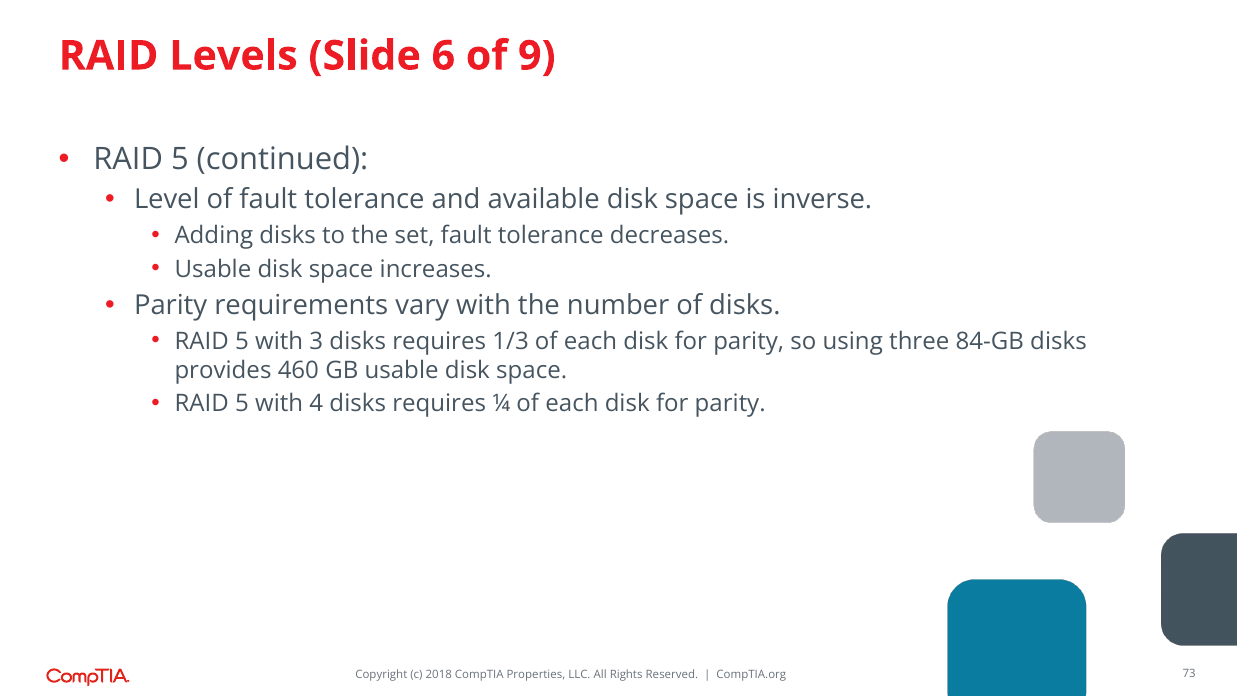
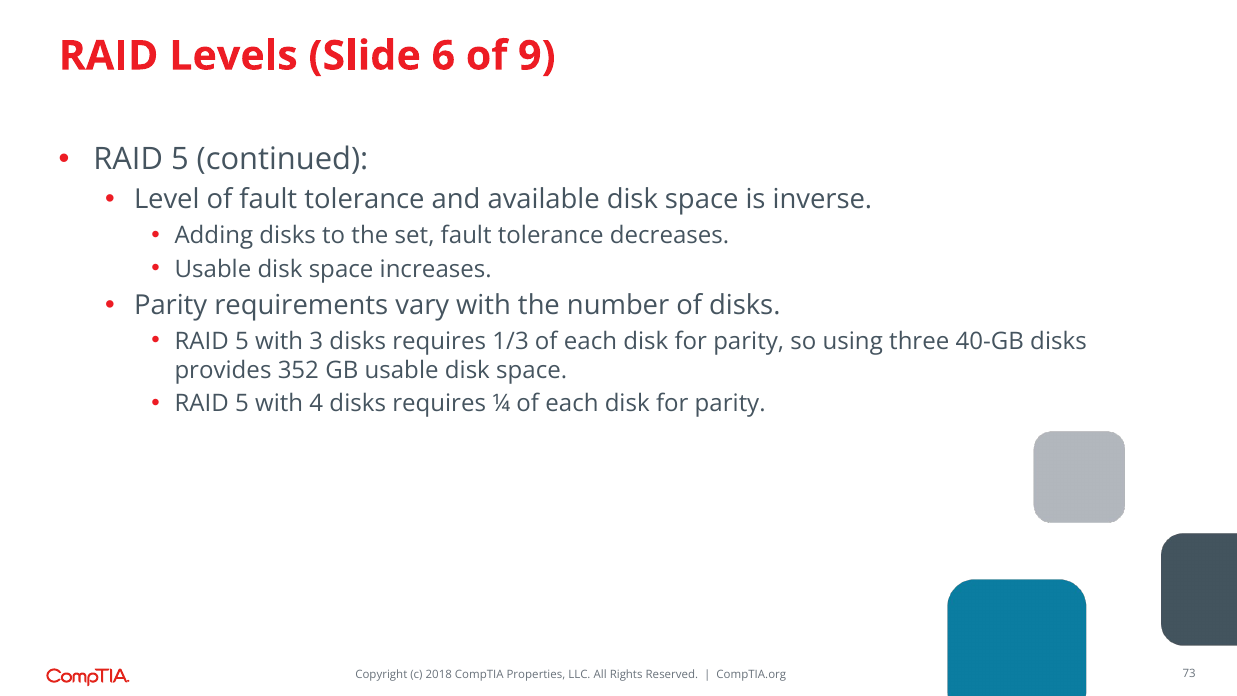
84-GB: 84-GB -> 40-GB (990, 341)
460: 460 -> 352 (298, 370)
